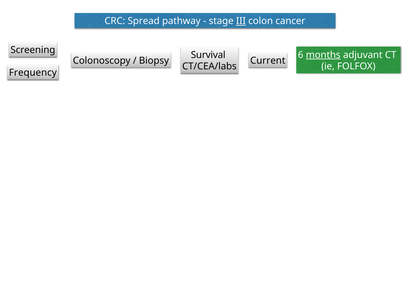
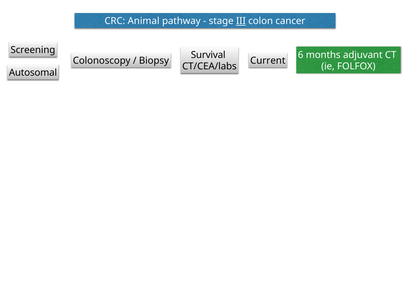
Spread: Spread -> Animal (144, 21)
months underline: present -> none (323, 55)
Frequency: Frequency -> Autosomal (33, 73)
